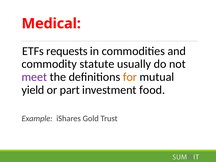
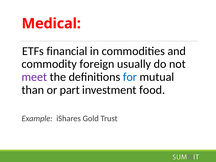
requests: requests -> financial (67, 51)
statute: statute -> foreign (97, 64)
for colour: orange -> blue (130, 77)
yield: yield -> than (33, 90)
